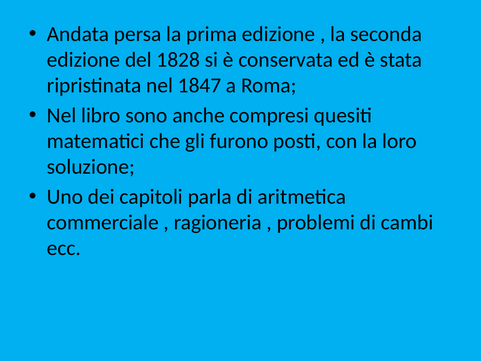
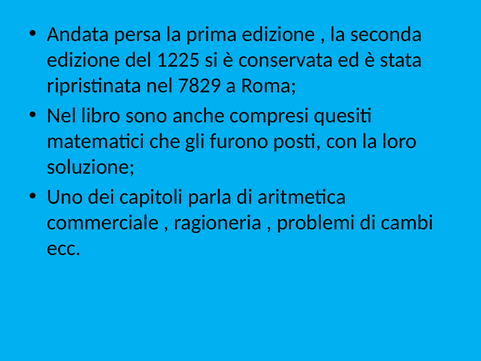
1828: 1828 -> 1225 (178, 60)
1847: 1847 -> 7829 (199, 86)
